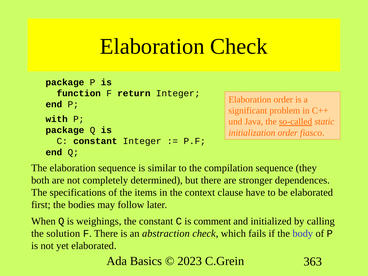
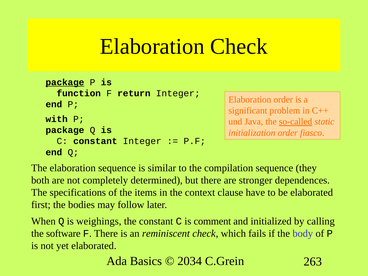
package underline: none -> present (65, 82)
solution: solution -> software (63, 233)
abstraction: abstraction -> reminiscent (166, 233)
2023: 2023 -> 2034 (190, 261)
363: 363 -> 263 (313, 262)
